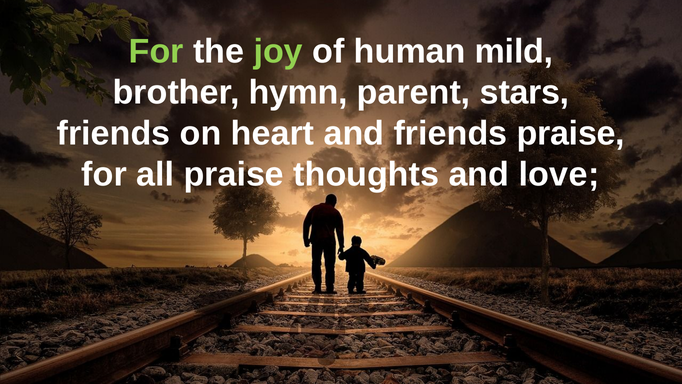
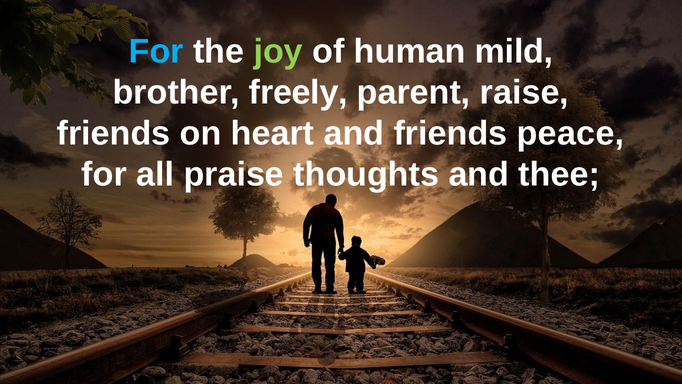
For colour: light green -> light blue (156, 52)
hymn: hymn -> freely (298, 93)
stars: stars -> raise (524, 93)
friends praise: praise -> peace (571, 133)
love: love -> thee (559, 174)
